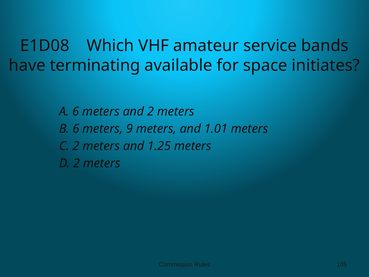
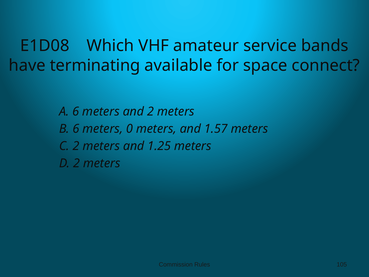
initiates: initiates -> connect (326, 65)
9: 9 -> 0 (130, 129)
1.01: 1.01 -> 1.57 (216, 129)
